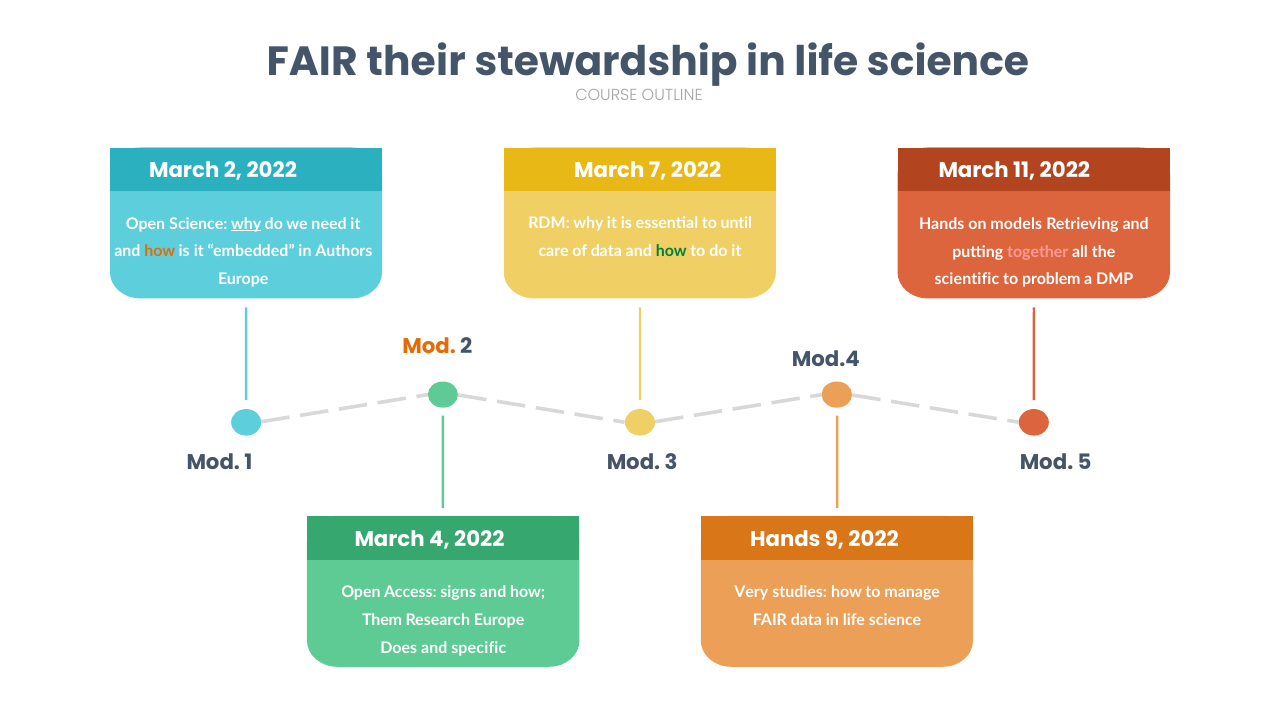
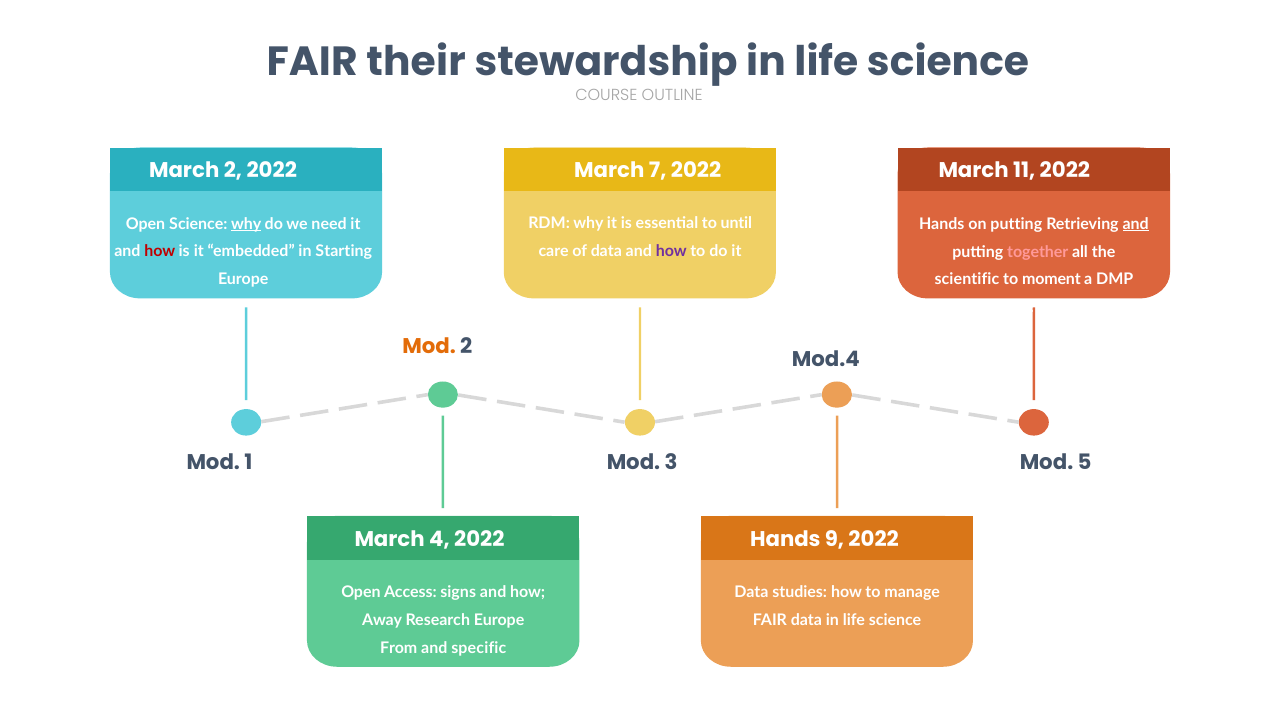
on models: models -> putting (1016, 224)
and underline: none -> present (1136, 224)
how colour: green -> purple (671, 251)
how colour: orange -> red (160, 252)
Authors: Authors -> Starting (344, 252)
problem: problem -> moment (1051, 280)
Very: Very -> Data (751, 592)
Them: Them -> Away (382, 620)
Does: Does -> From (399, 648)
